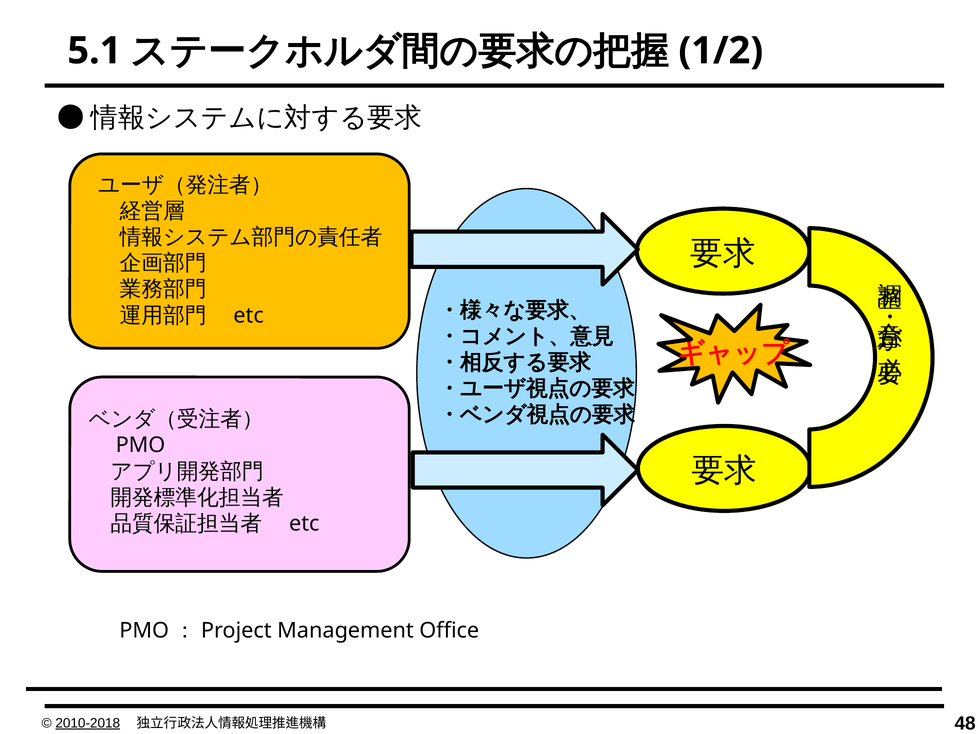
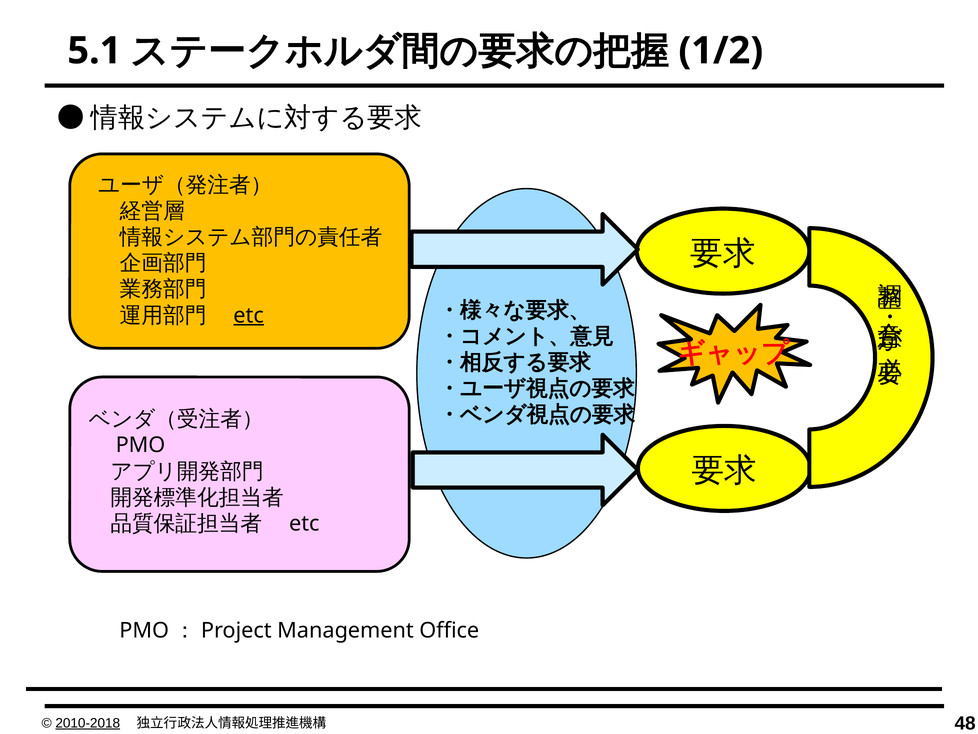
etc underline: none -> present (249, 315)
